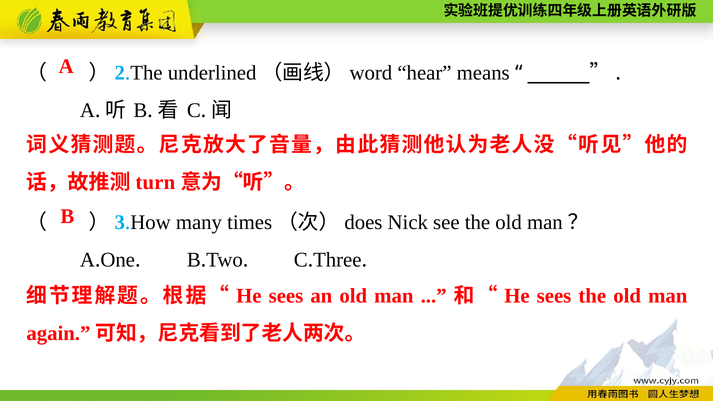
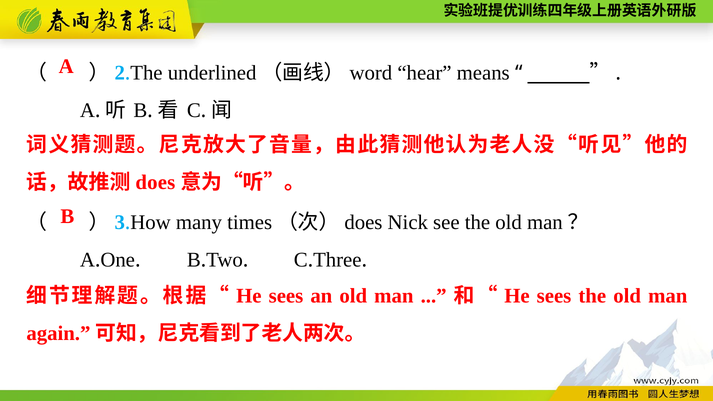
turn: turn -> does (155, 182)
